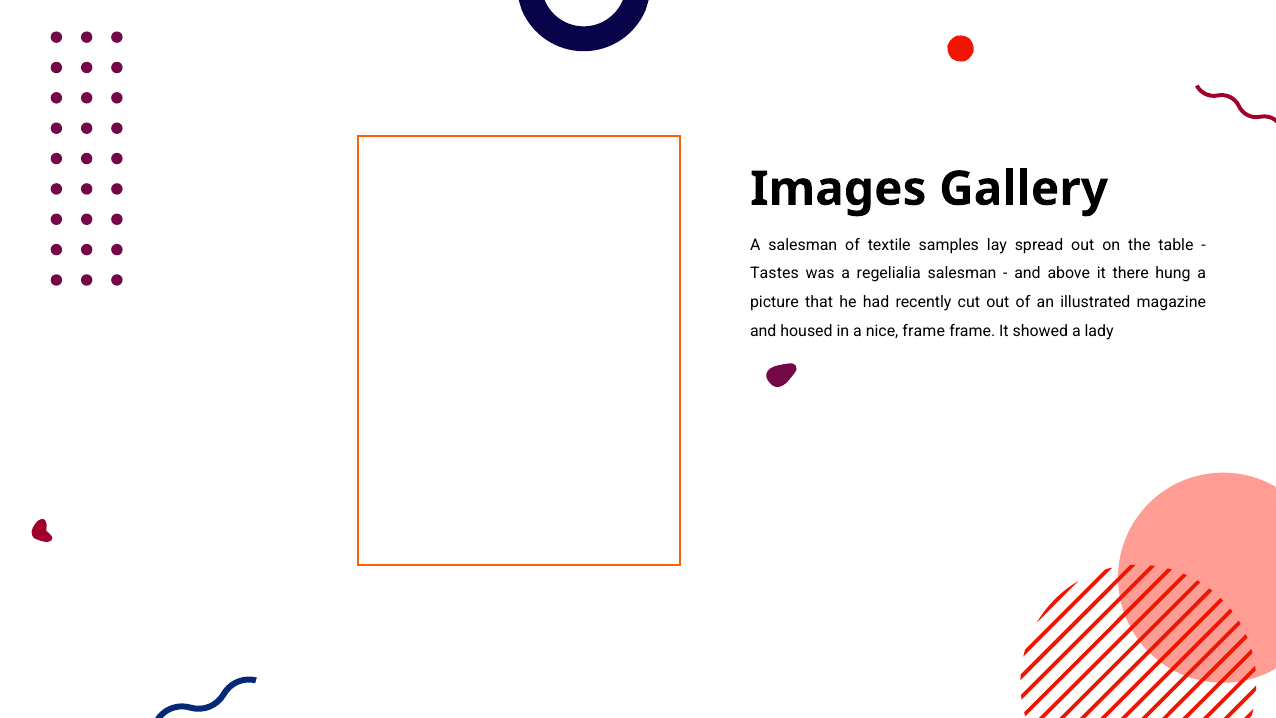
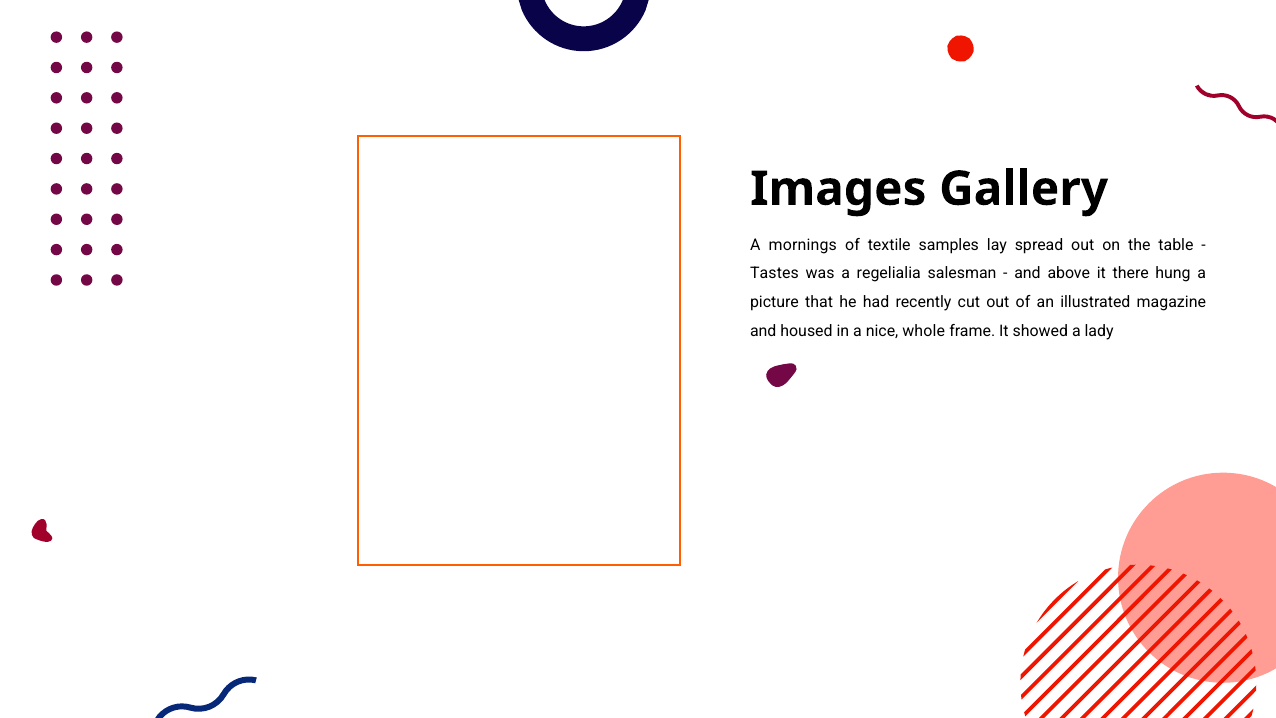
A salesman: salesman -> mornings (803, 245)
nice frame: frame -> whole (924, 331)
